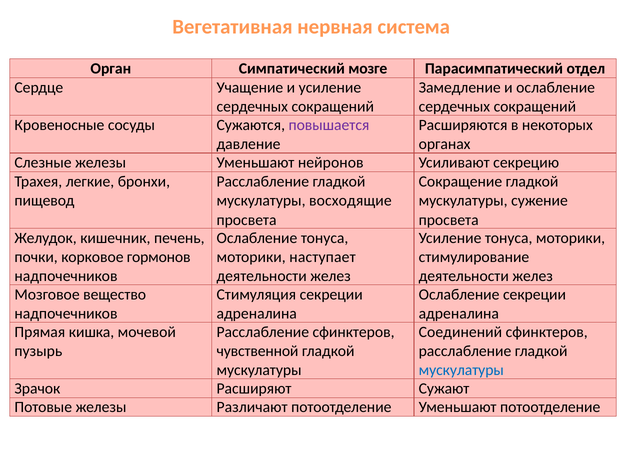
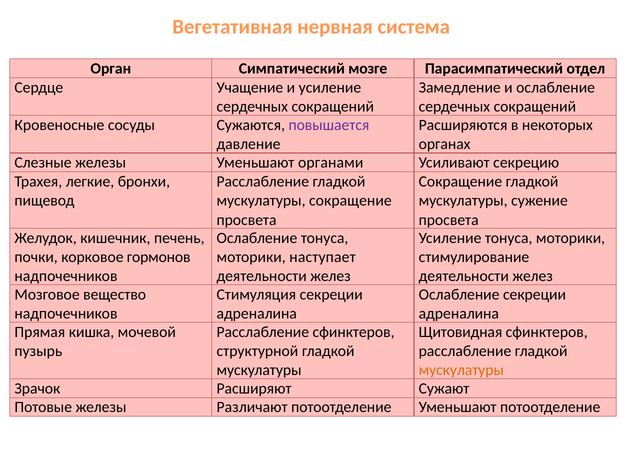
нейронов: нейронов -> органами (331, 163)
мускулатуры восходящие: восходящие -> сокращение (350, 201)
Соединений: Соединений -> Щитовидная (461, 332)
чувственной: чувственной -> структурной (257, 351)
мускулатуры colour: blue -> orange (461, 370)
